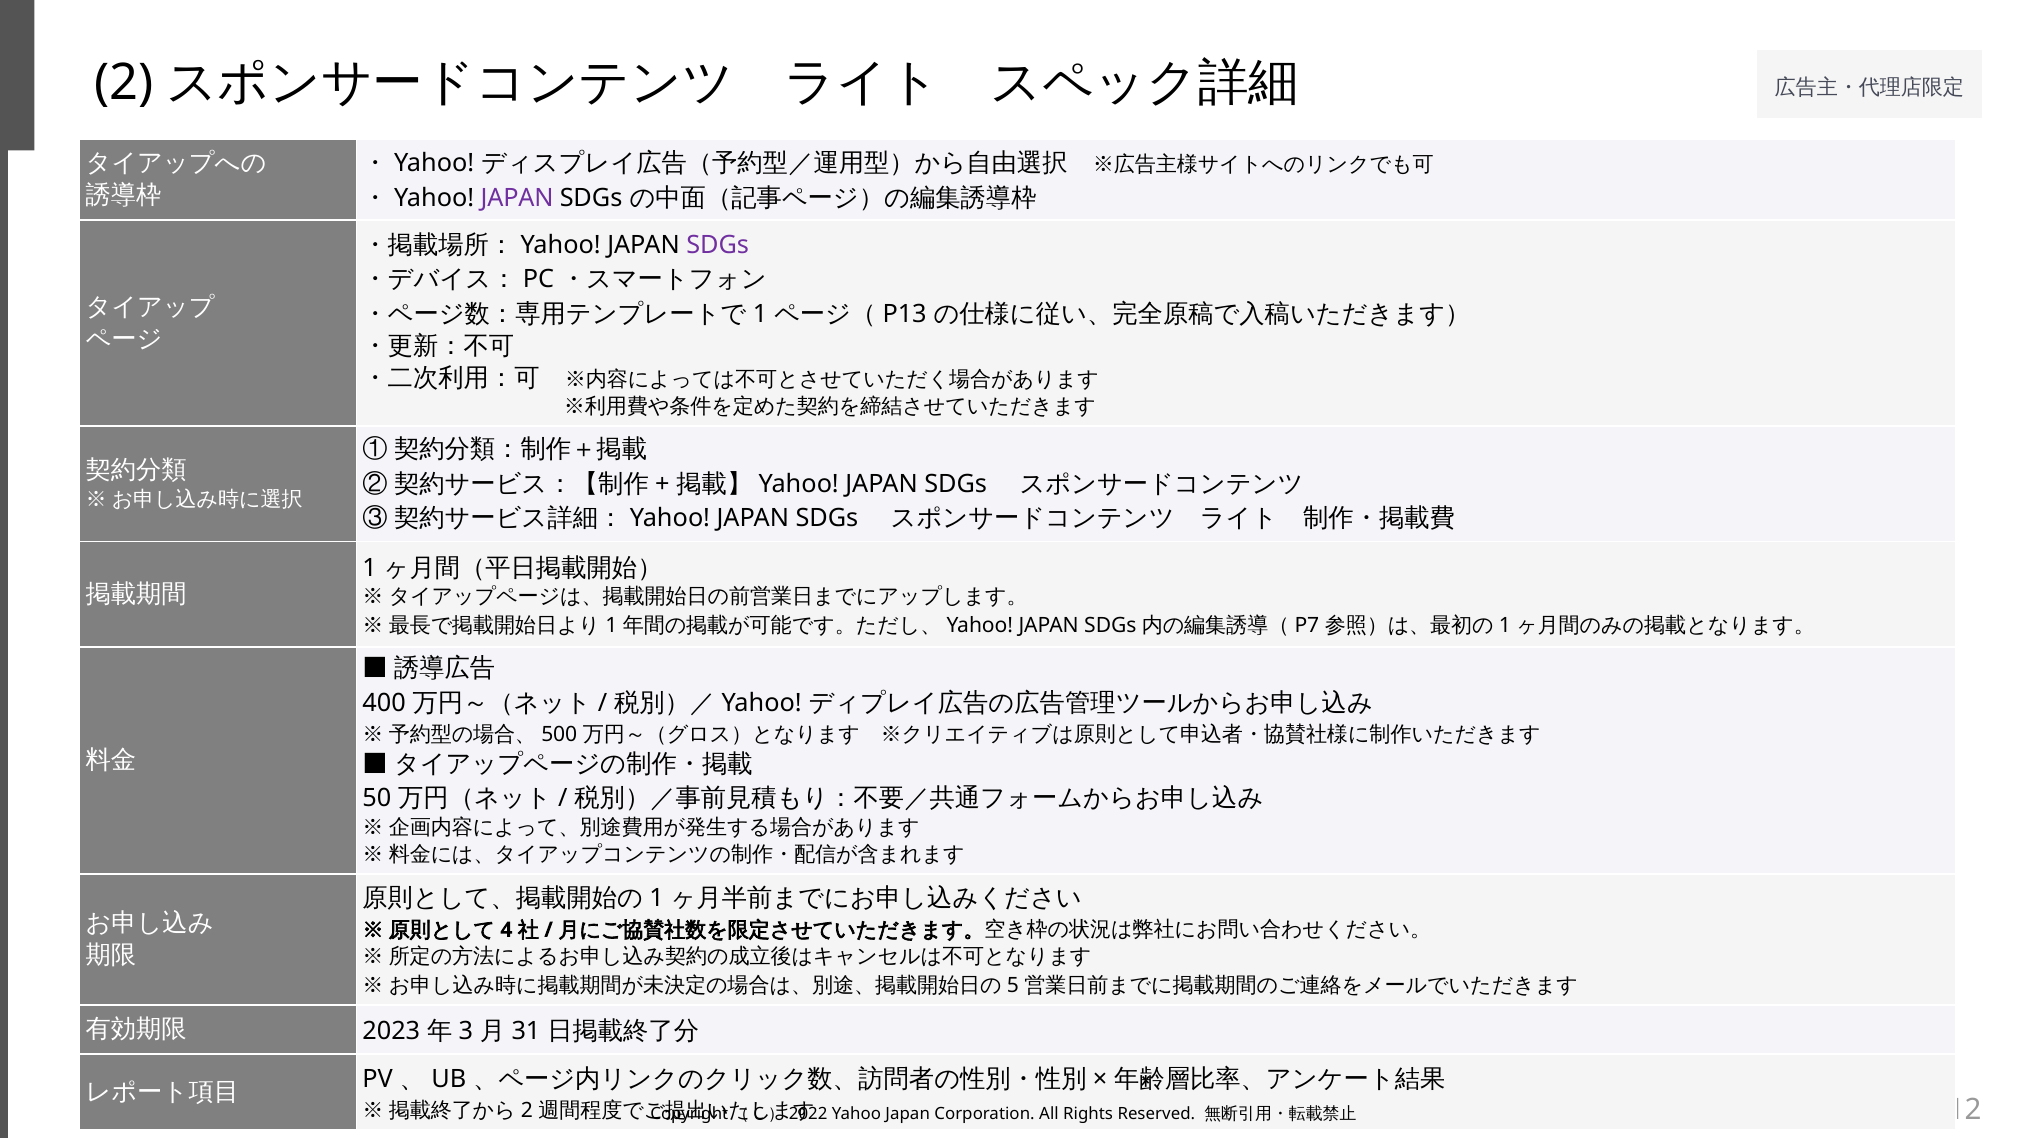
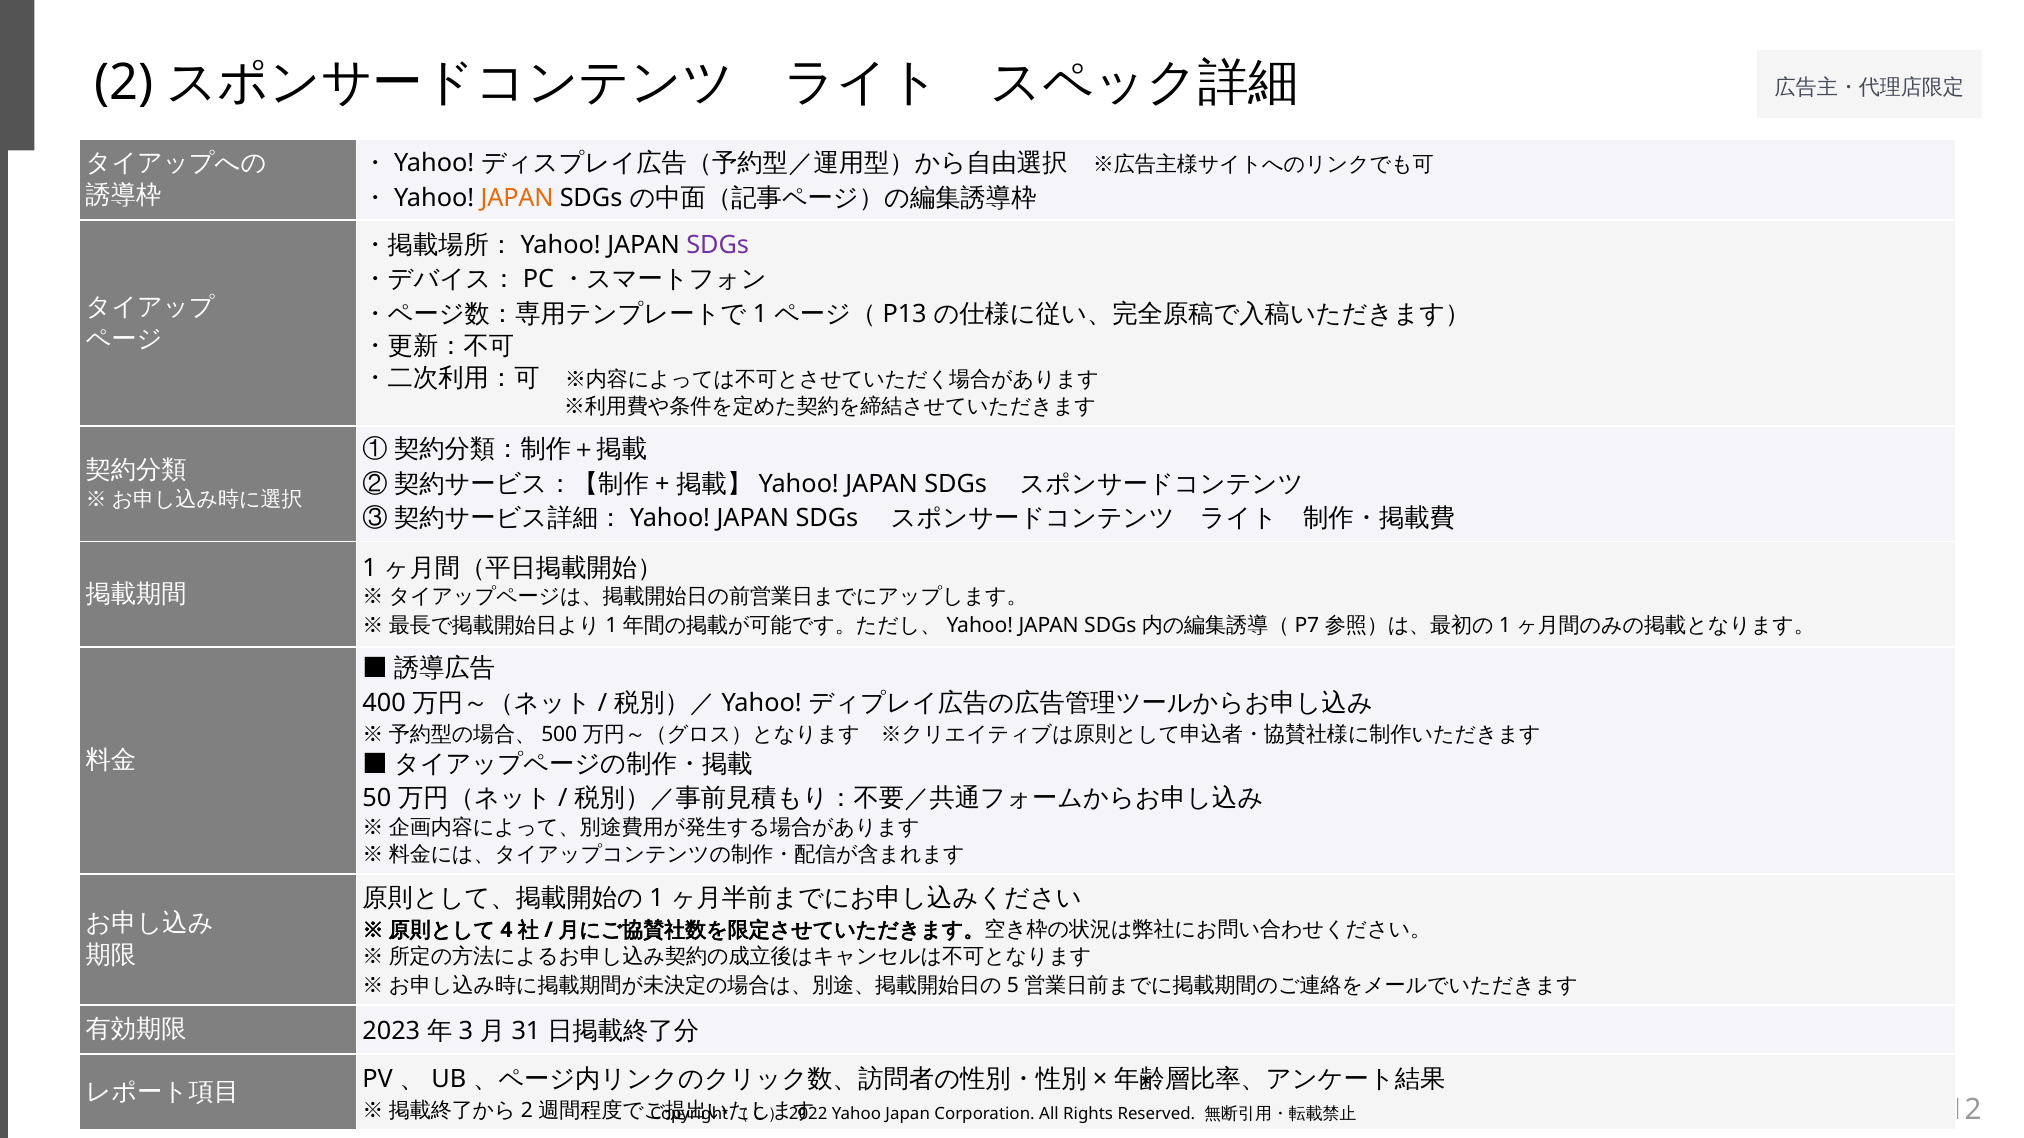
JAPAN colour: purple -> orange (517, 198)
